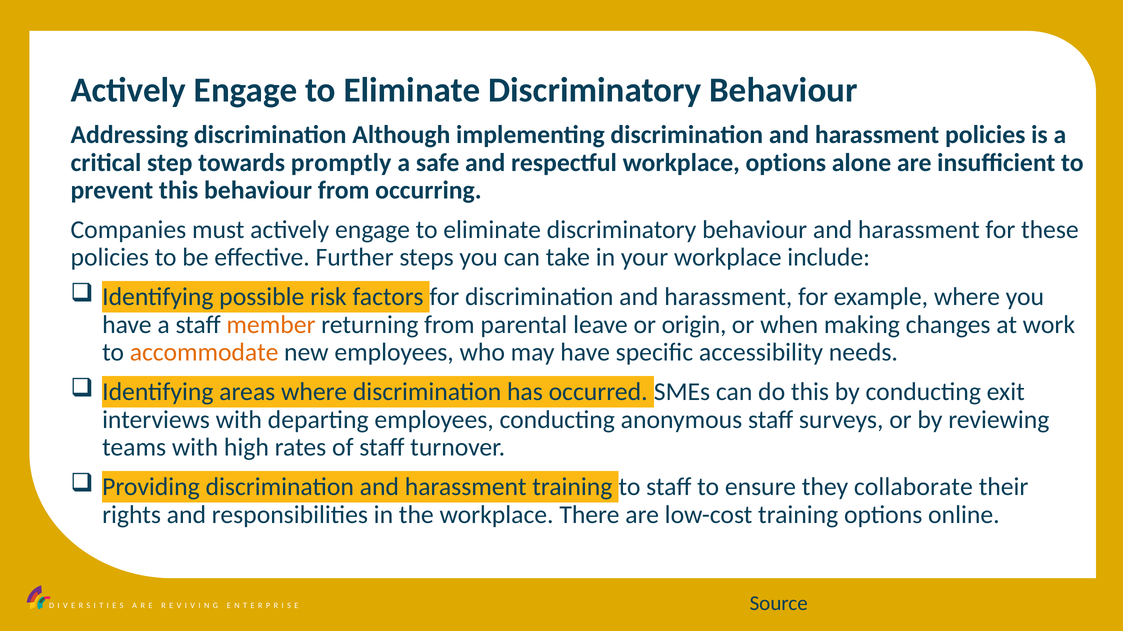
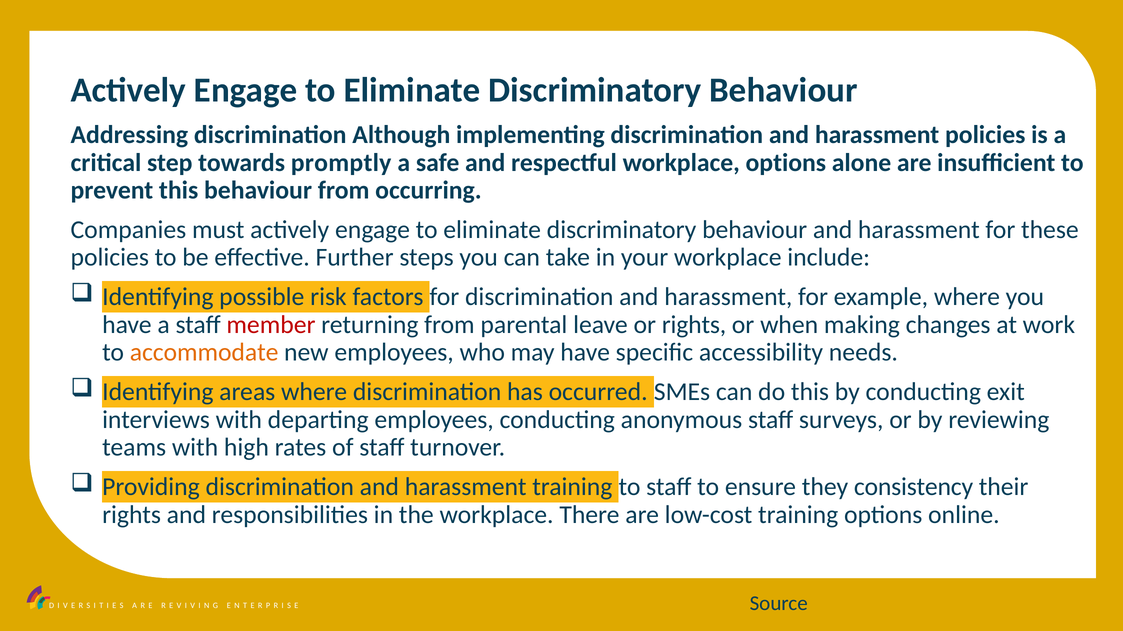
member colour: orange -> red (271, 325)
or origin: origin -> rights (694, 325)
collaborate: collaborate -> consistency (914, 487)
